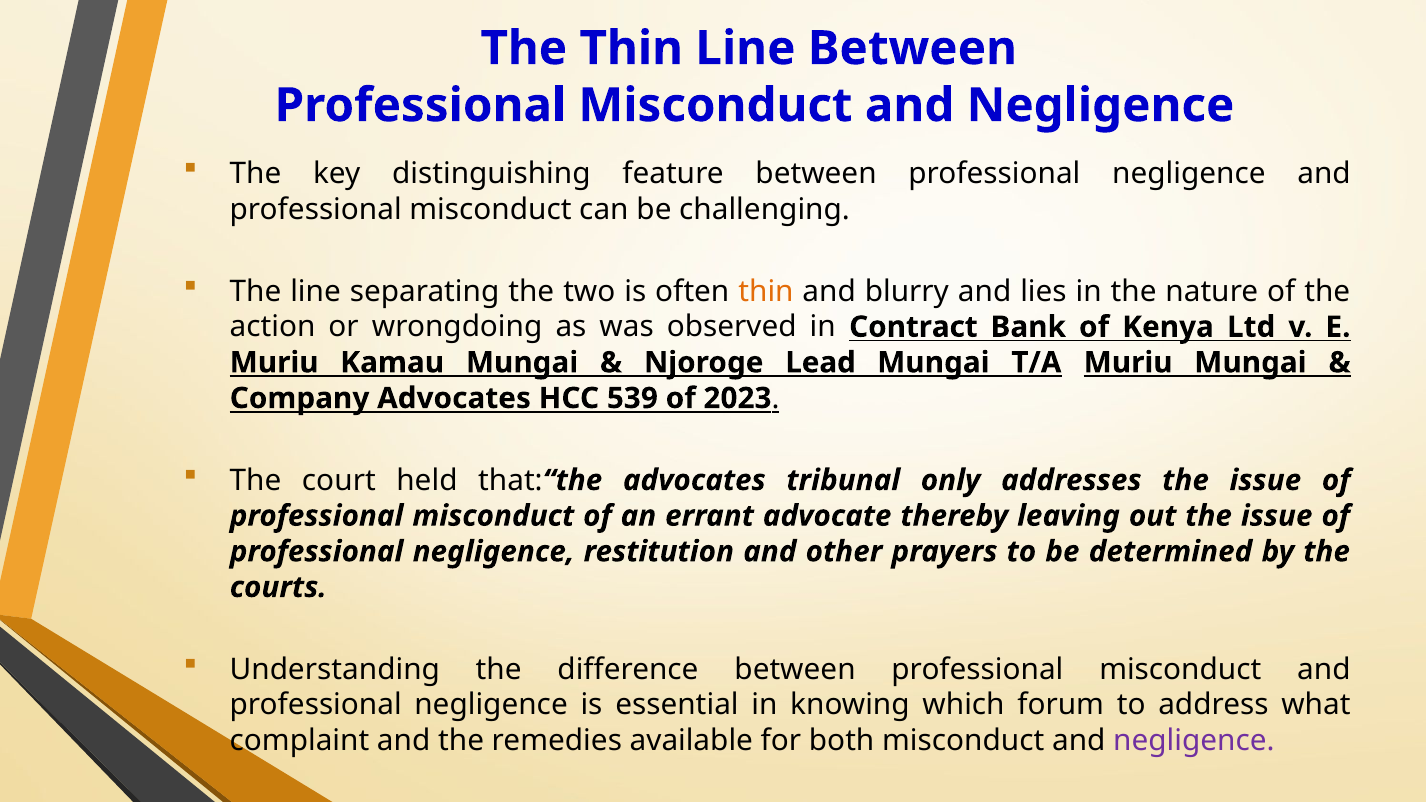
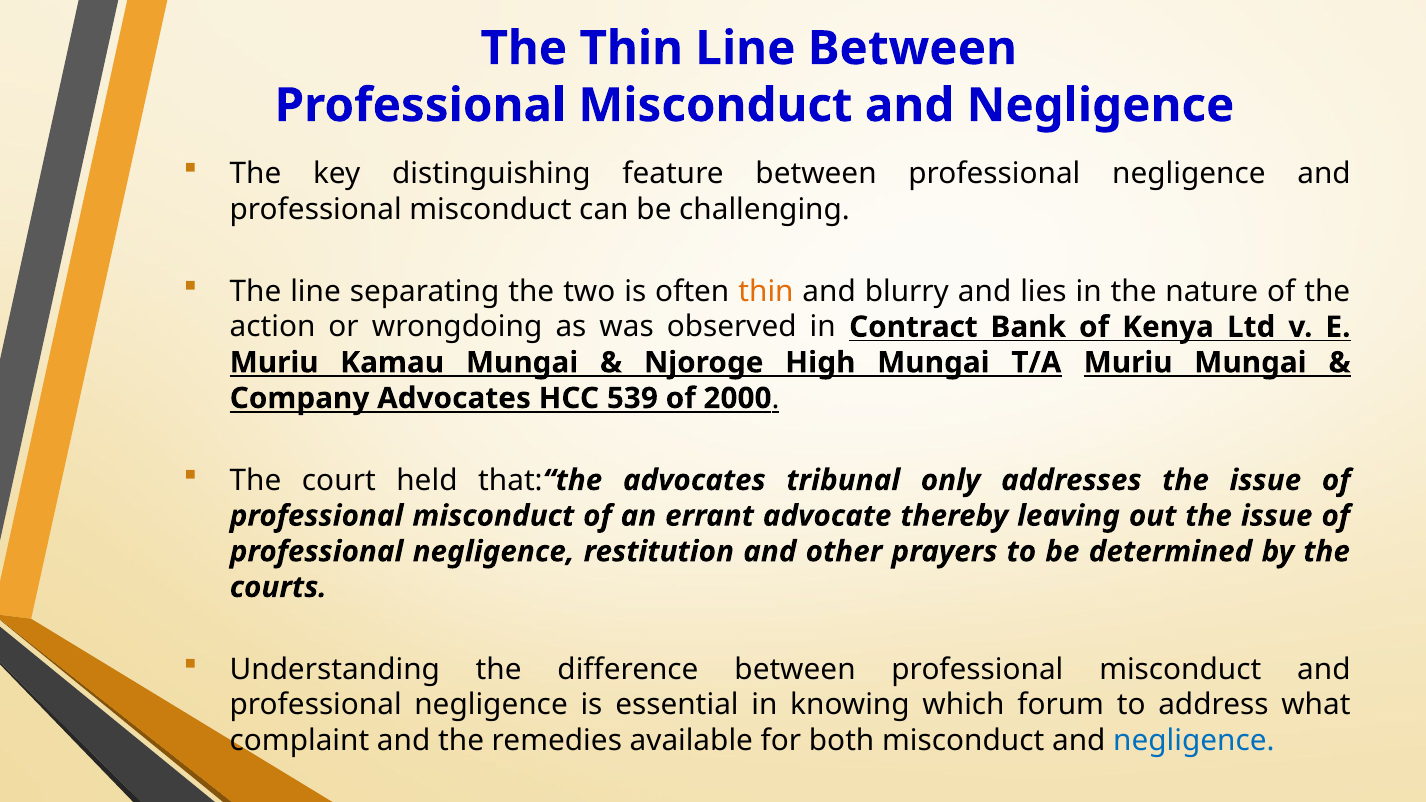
Lead: Lead -> High (820, 363)
2023: 2023 -> 2000 (738, 398)
negligence colour: purple -> blue (1194, 741)
